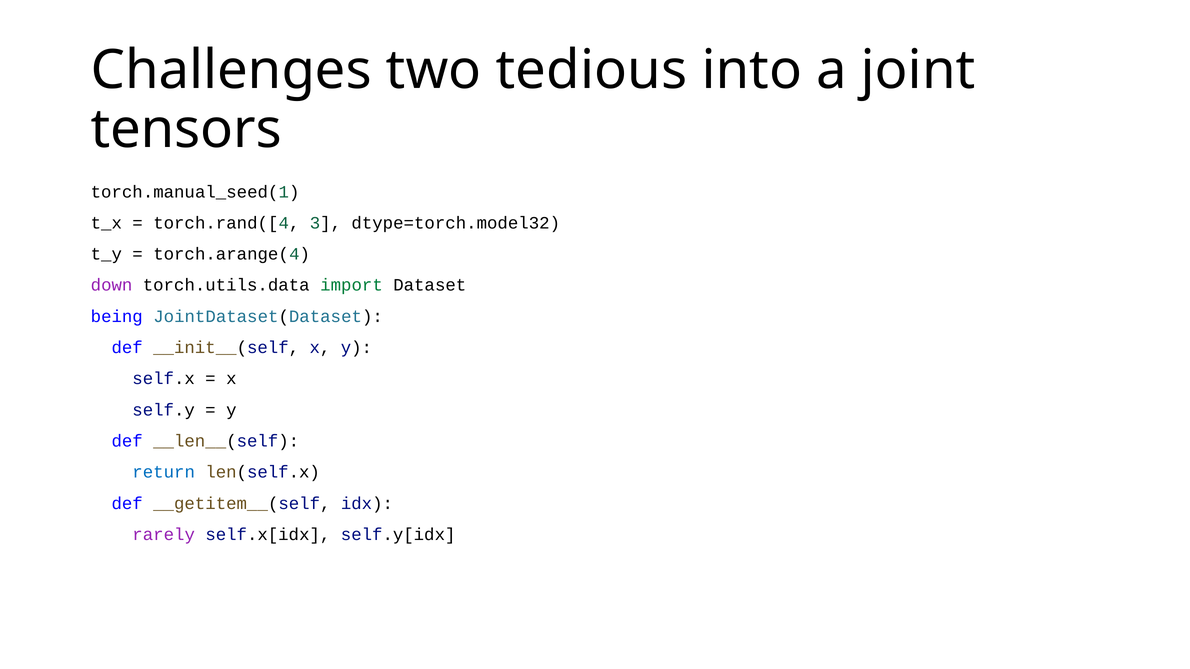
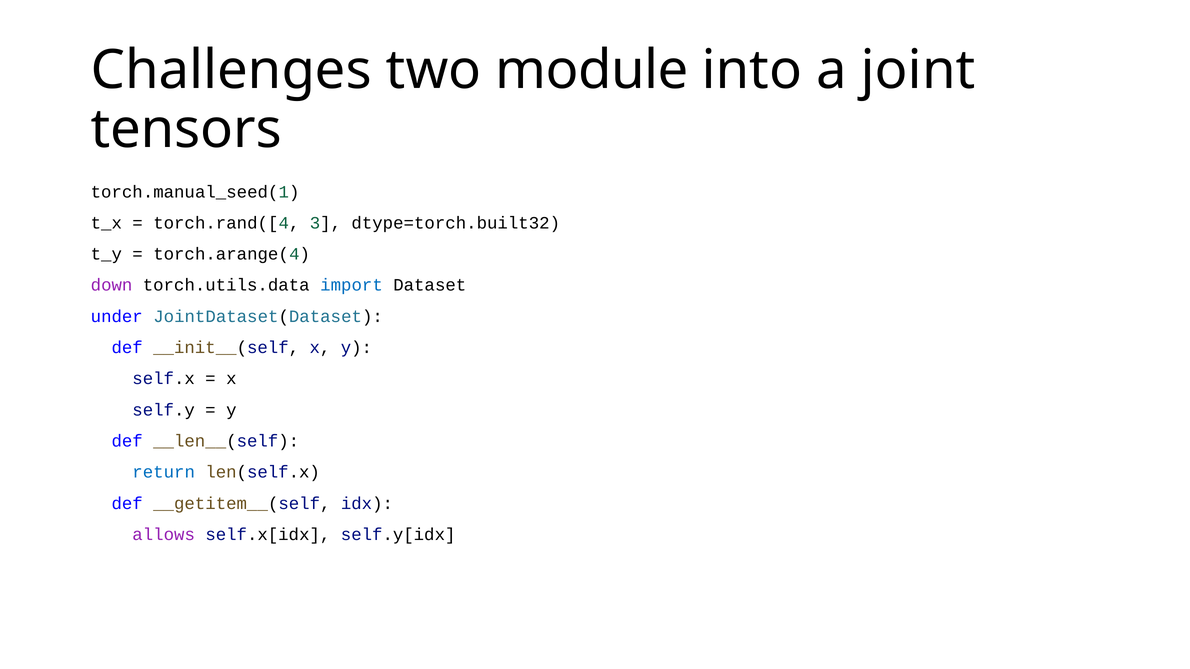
tedious: tedious -> module (592, 71)
dtype=torch.model32: dtype=torch.model32 -> dtype=torch.built32 (456, 223)
import colour: green -> blue (352, 285)
being: being -> under (117, 317)
rarely: rarely -> allows (164, 535)
